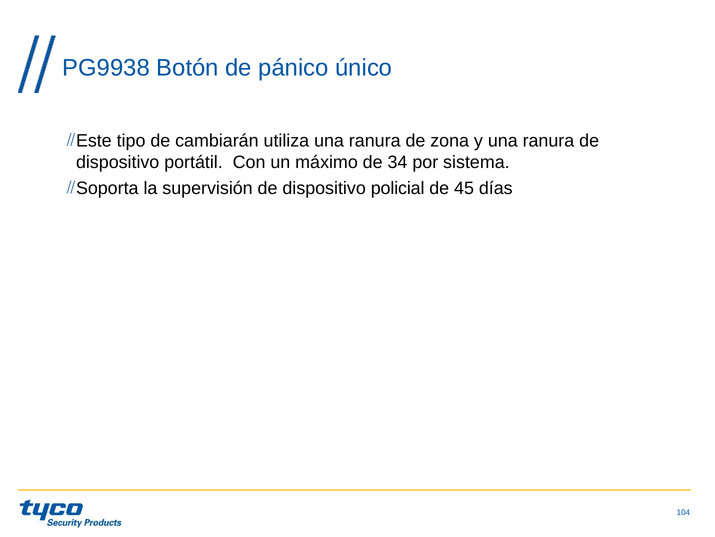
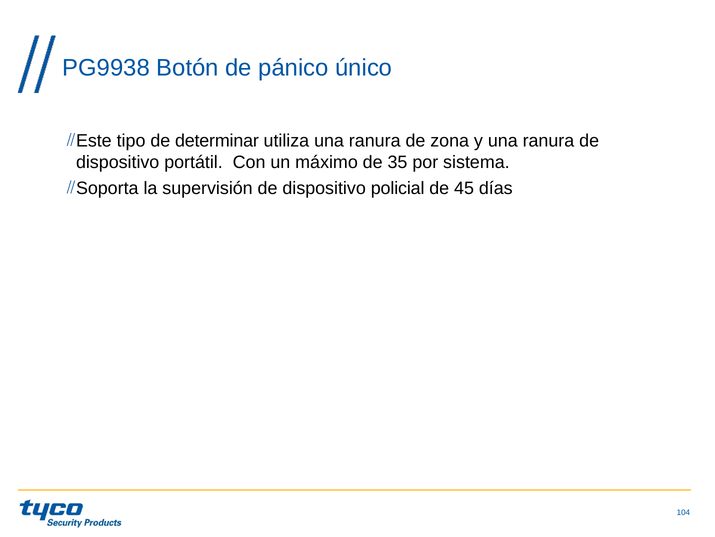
cambiarán: cambiarán -> determinar (217, 141)
34: 34 -> 35 (397, 162)
